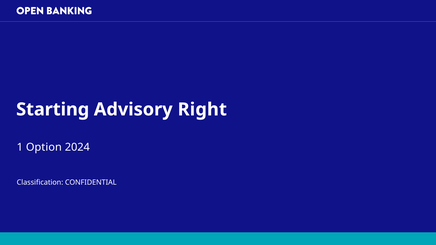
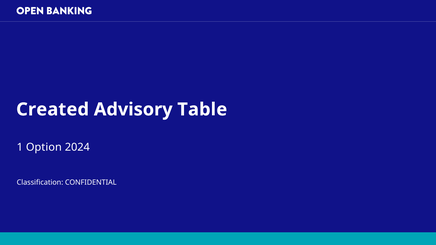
Starting: Starting -> Created (53, 110)
Right: Right -> Table (202, 110)
